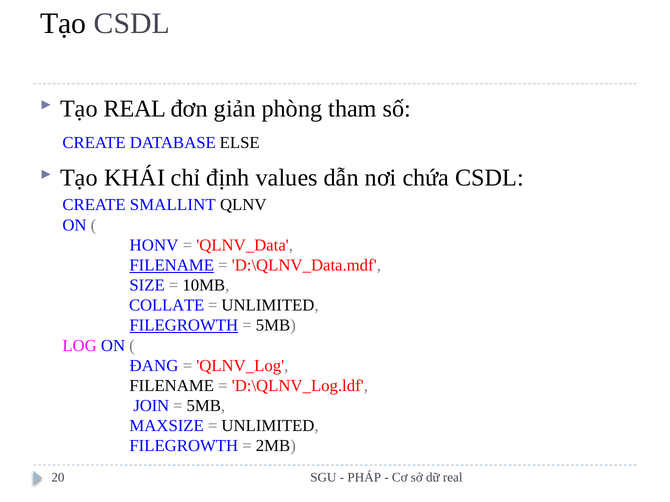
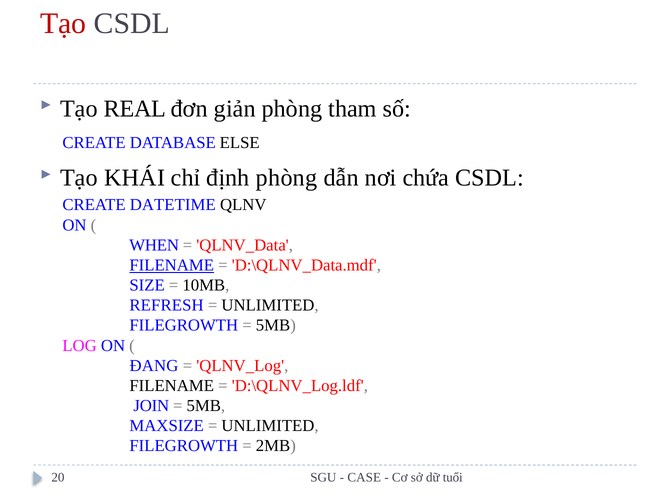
Tạo colour: black -> red (63, 23)
định values: values -> phòng (287, 178)
SMALLINT: SMALLINT -> DATETIME (173, 205)
HONV: HONV -> WHEN (154, 245)
COLLATE: COLLATE -> REFRESH (167, 306)
FILEGROWTH underline: present -> none (184, 326)
PHÁP: PHÁP -> CASE (364, 478)
dữ real: real -> tuổi (453, 478)
